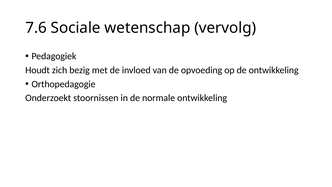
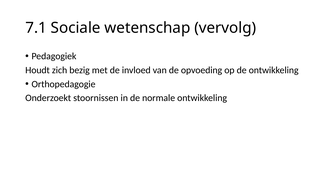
7.6: 7.6 -> 7.1 (36, 28)
